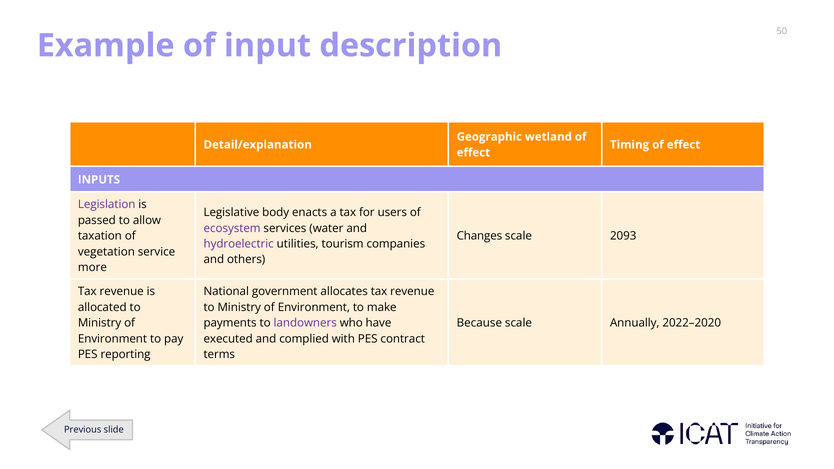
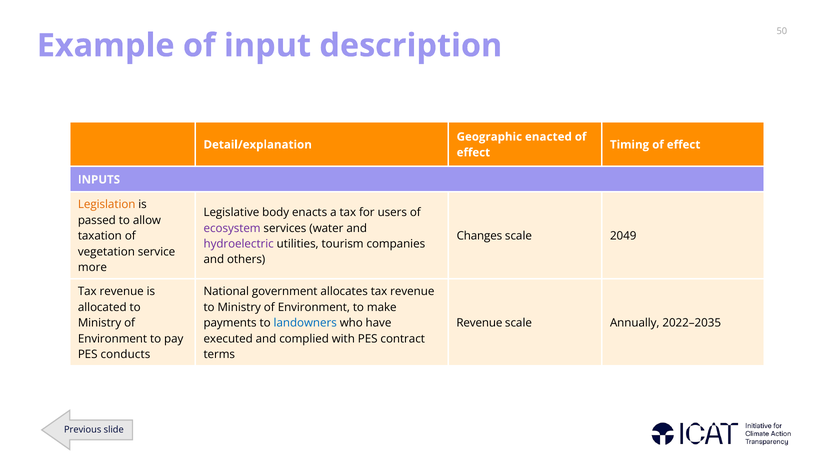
wetland: wetland -> enacted (548, 137)
Legislation colour: purple -> orange (107, 205)
2093: 2093 -> 2049 (623, 236)
landowners colour: purple -> blue (305, 323)
Because: Because -> Revenue (479, 323)
2022–2020: 2022–2020 -> 2022–2035 (692, 323)
reporting: reporting -> conducts (125, 355)
